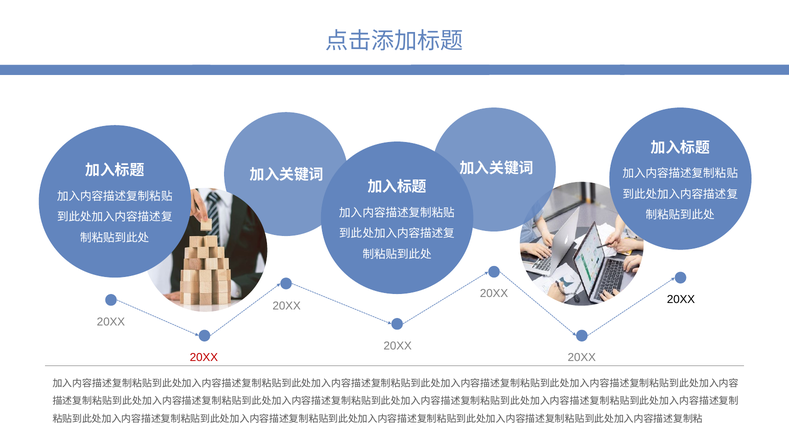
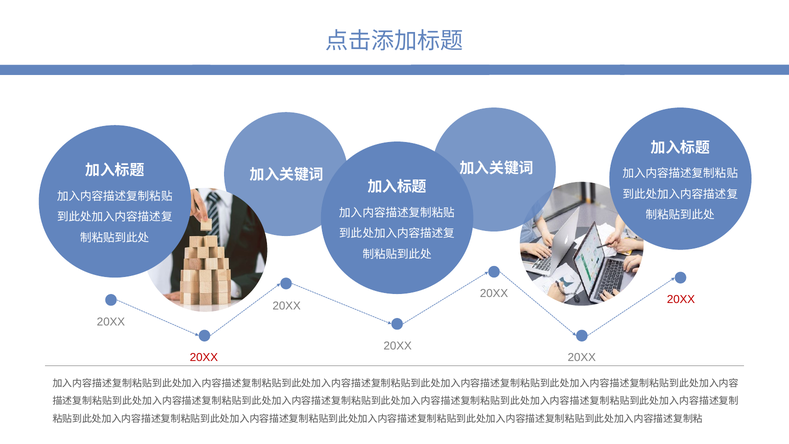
20XX colour: black -> red (681, 299)
